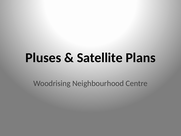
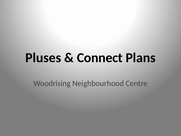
Satellite: Satellite -> Connect (100, 58)
